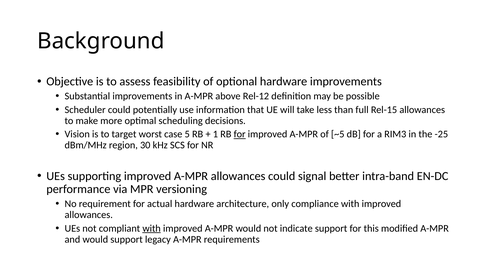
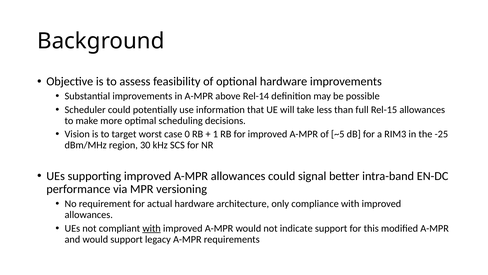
Rel-12: Rel-12 -> Rel-14 (256, 96)
5: 5 -> 0 (187, 134)
for underline: present -> none (240, 134)
